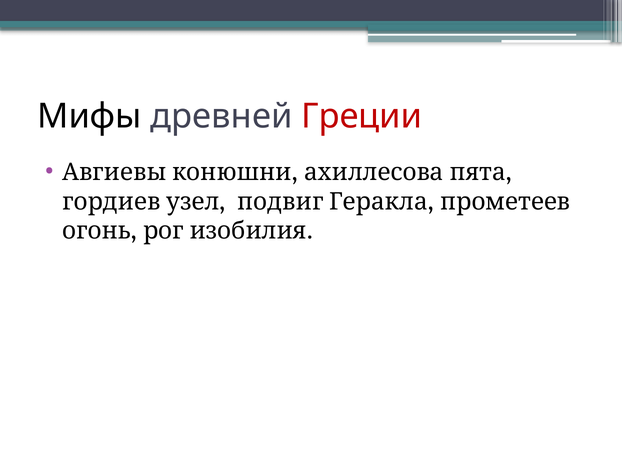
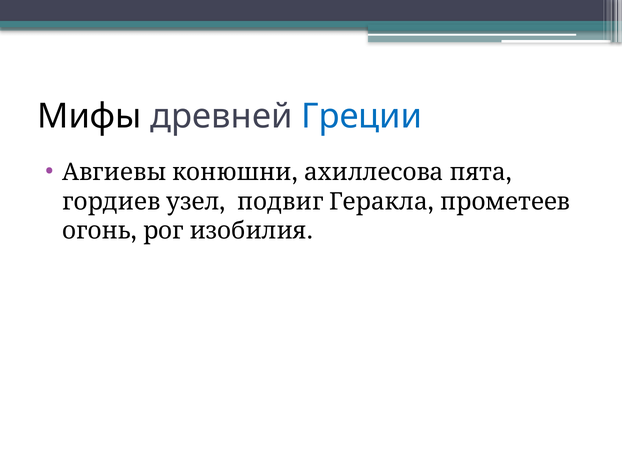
Греции colour: red -> blue (362, 116)
